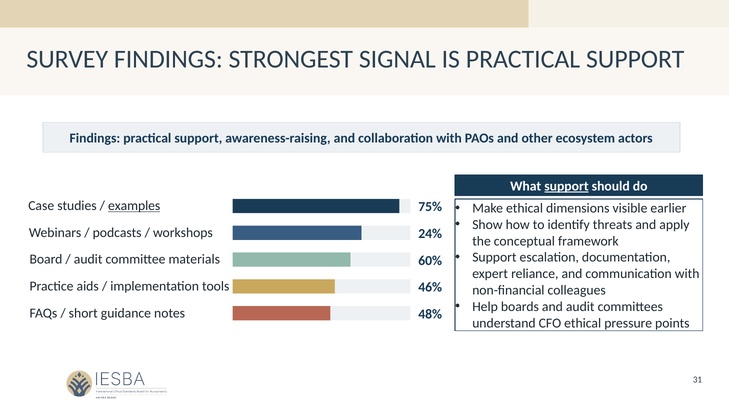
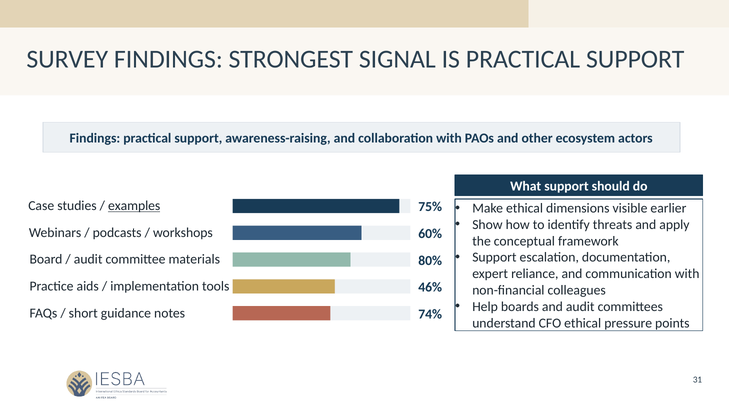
support underline: present -> none (566, 186)
24%: 24% -> 60% (430, 234)
60%: 60% -> 80% (430, 261)
48%: 48% -> 74% (430, 314)
